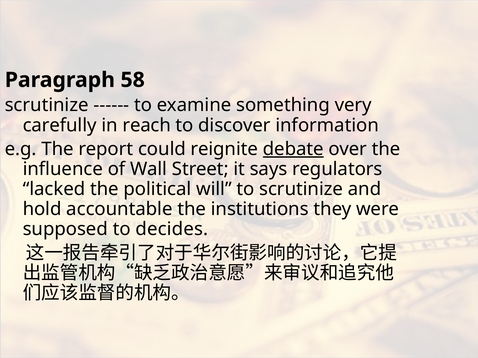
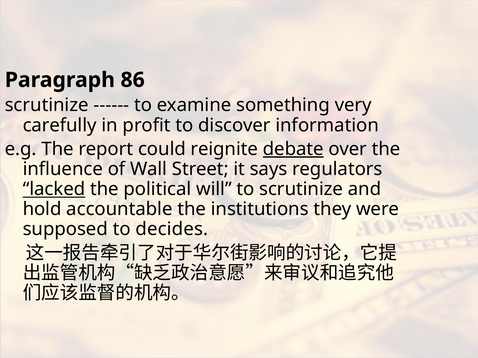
58: 58 -> 86 (133, 80)
reach: reach -> profit (147, 125)
lacked underline: none -> present (54, 189)
